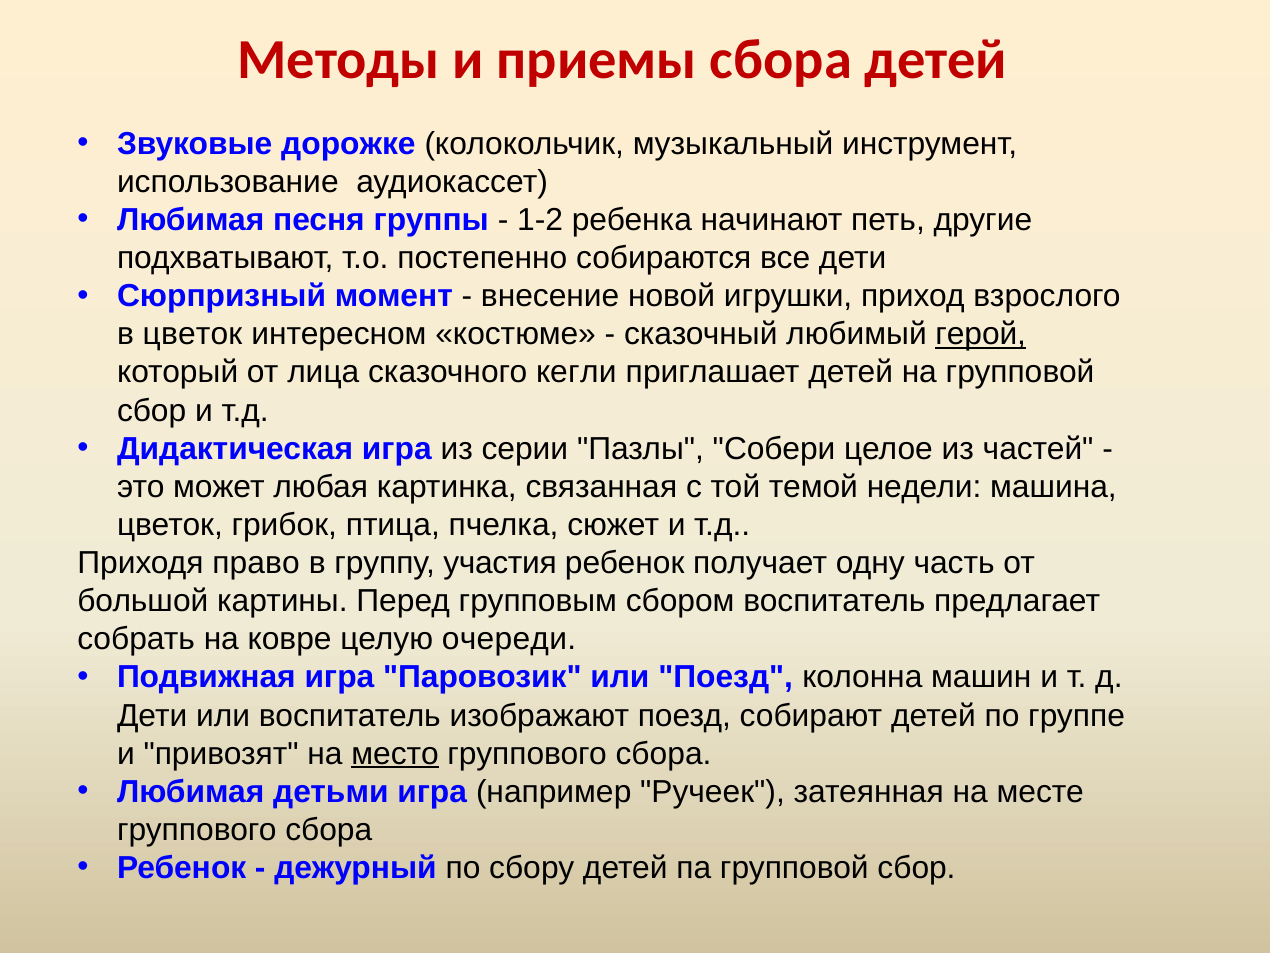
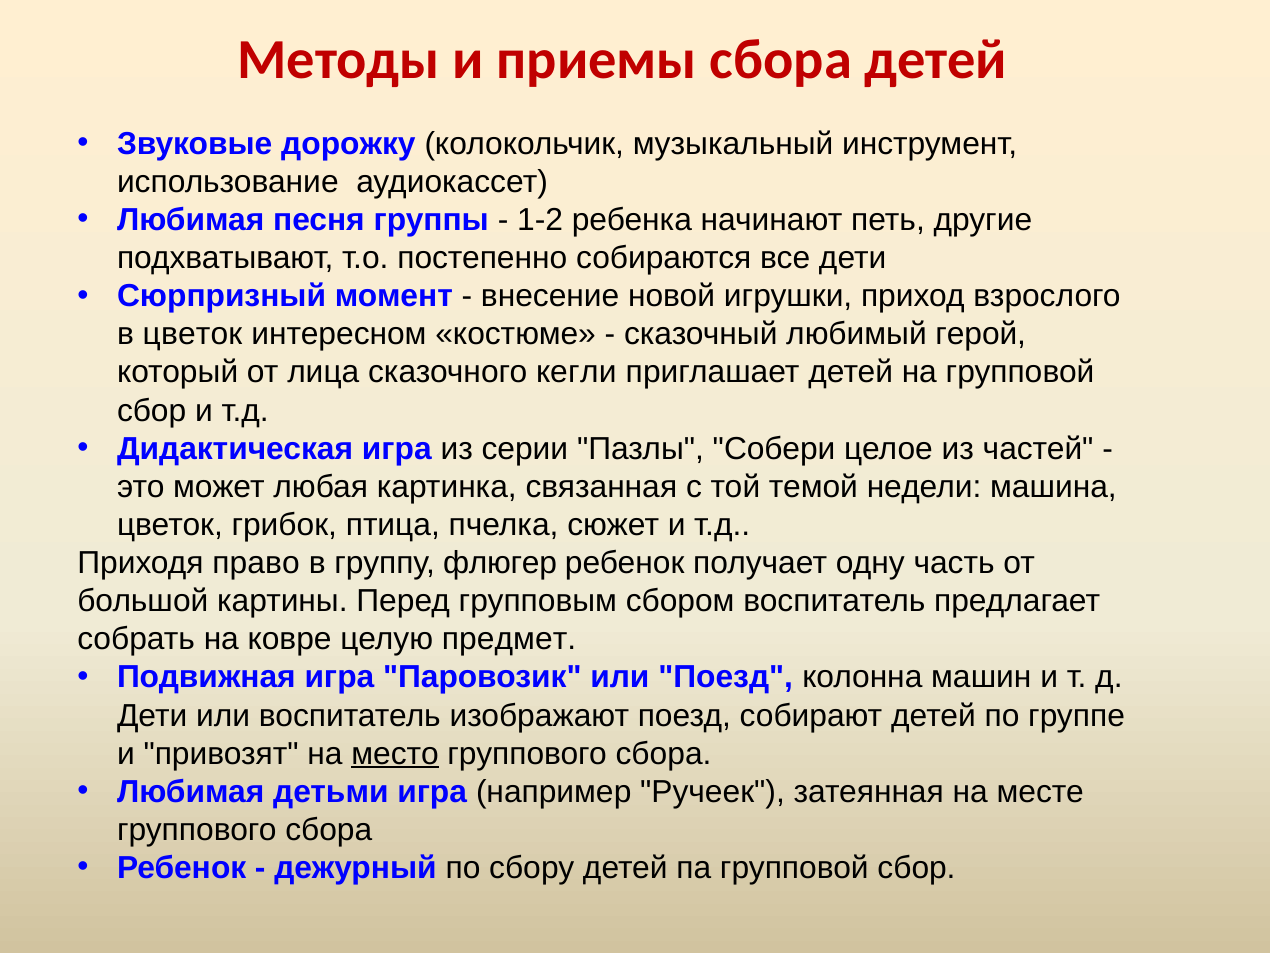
дорожке: дорожке -> дорожку (348, 144)
герой underline: present -> none (981, 334)
участия: участия -> флюгер (500, 563)
очереди: очереди -> предмет (509, 639)
